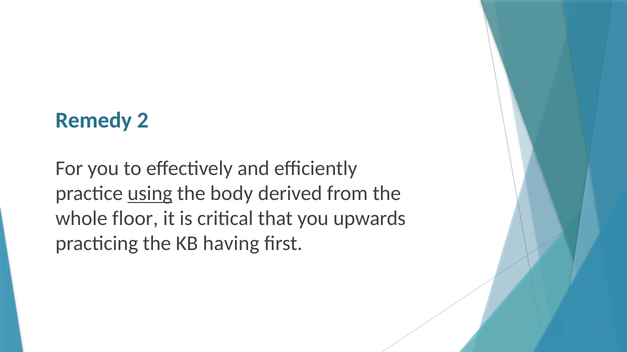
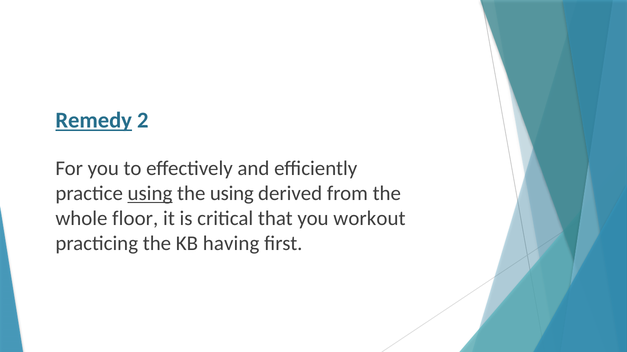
Remedy underline: none -> present (94, 121)
the body: body -> using (232, 194)
upwards: upwards -> workout (369, 219)
